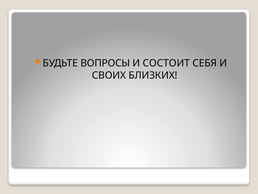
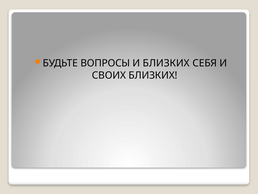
И СОСТОИТ: СОСТОИТ -> БЛИЗКИХ (166, 63)
